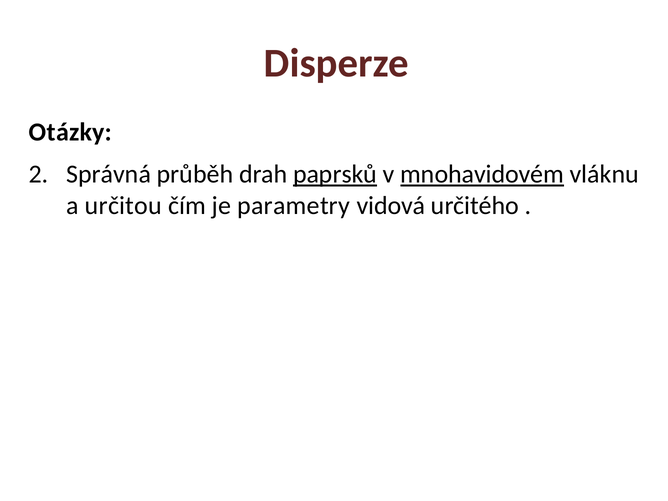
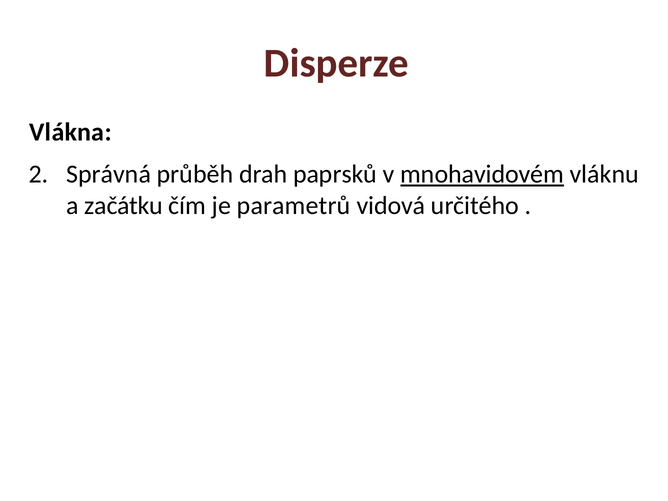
Otázky: Otázky -> Vlákna (71, 132)
paprsků underline: present -> none (335, 174)
určitou: určitou -> začátku (124, 206)
parametry: parametry -> parametrů (294, 206)
